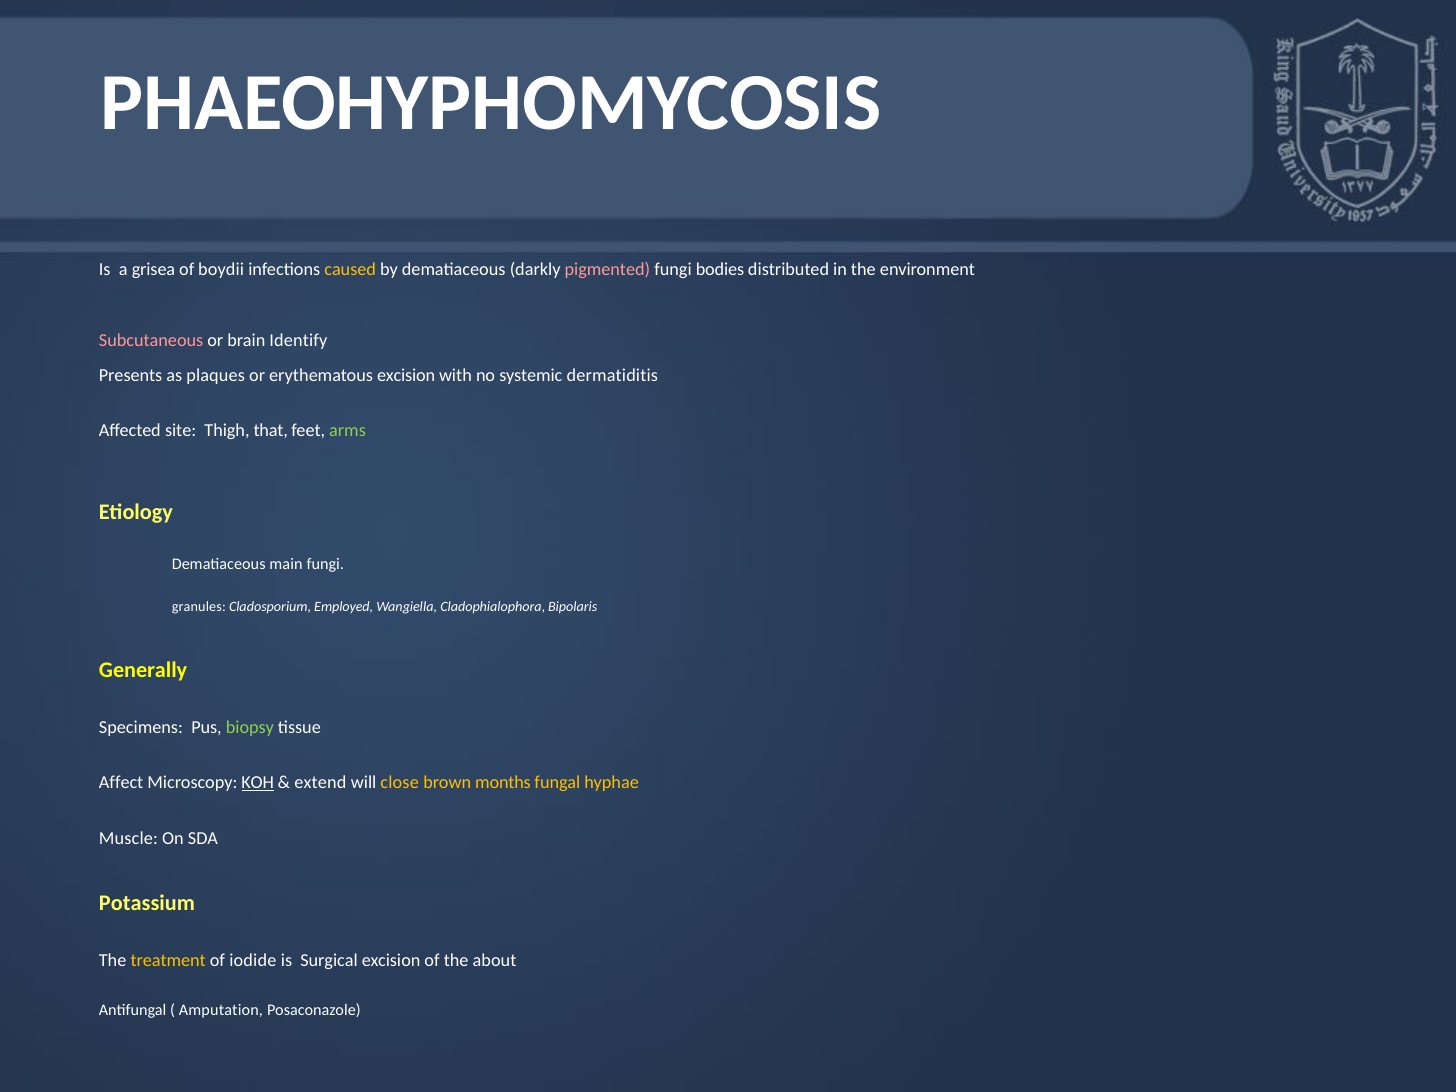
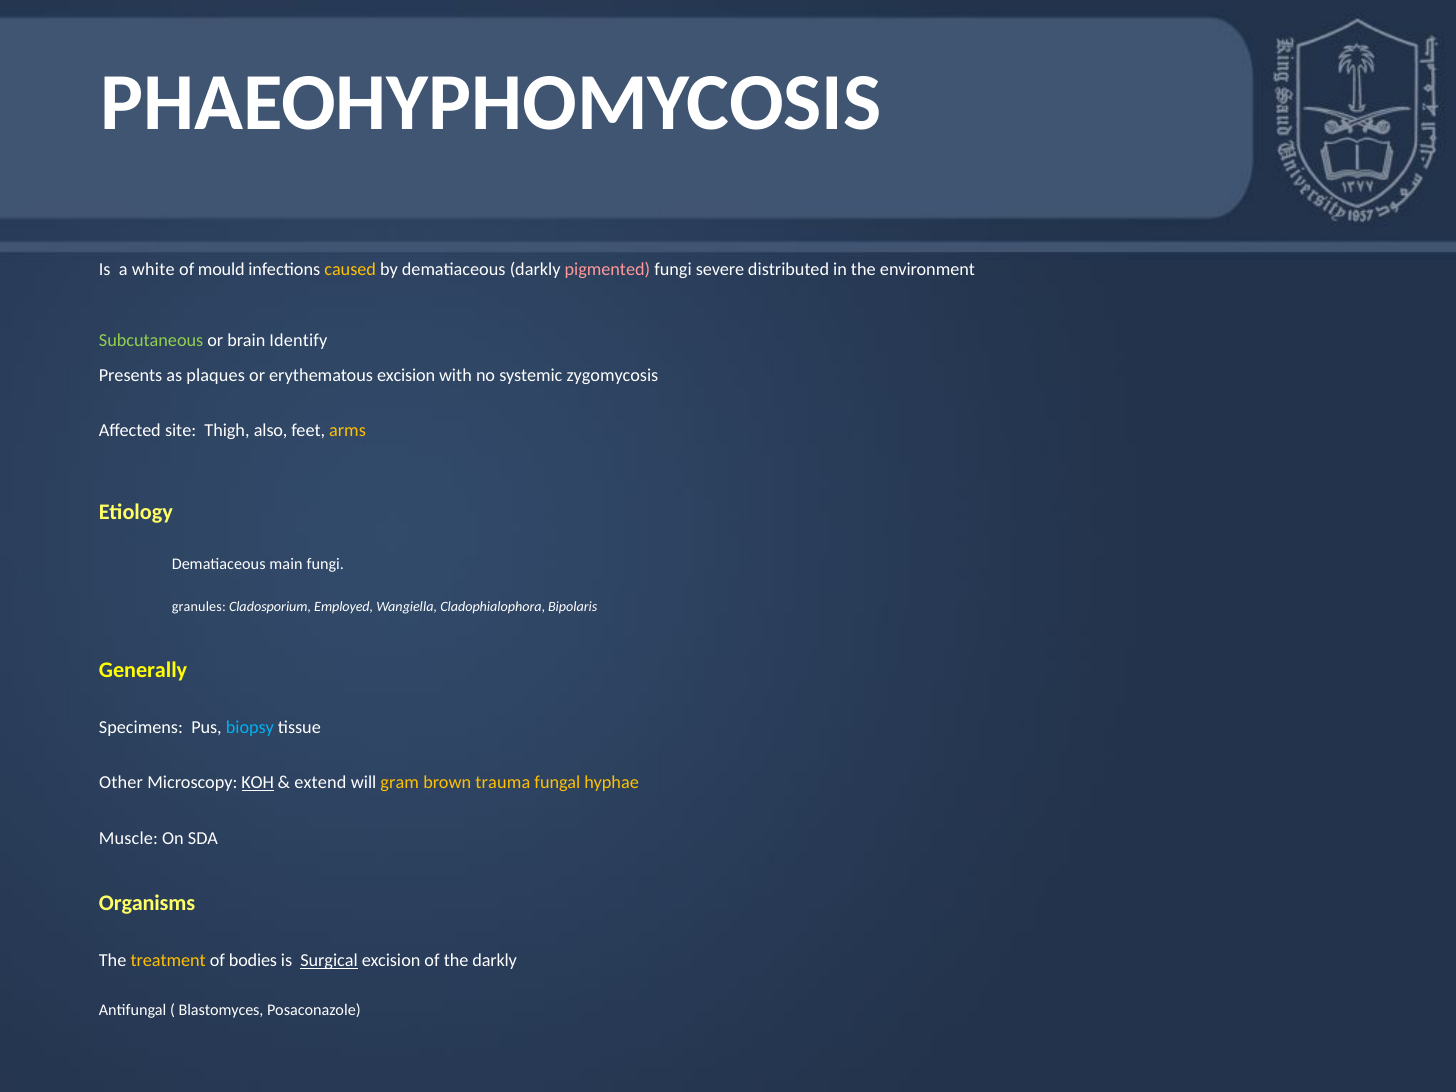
grisea: grisea -> white (153, 270)
boydii: boydii -> mould (221, 270)
bodies: bodies -> severe (720, 270)
Subcutaneous colour: pink -> light green (151, 340)
dermatiditis: dermatiditis -> zygomycosis (612, 376)
that: that -> also (271, 431)
arms colour: light green -> yellow (348, 431)
biopsy colour: light green -> light blue (250, 727)
Affect: Affect -> Other (121, 783)
close: close -> gram (400, 783)
months: months -> trauma (503, 783)
Potassium: Potassium -> Organisms (147, 903)
iodide: iodide -> bodies (253, 960)
Surgical underline: none -> present (329, 960)
the about: about -> darkly (495, 960)
Amputation: Amputation -> Blastomyces (221, 1010)
